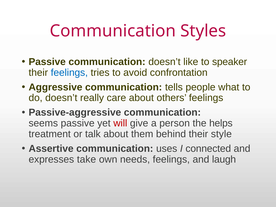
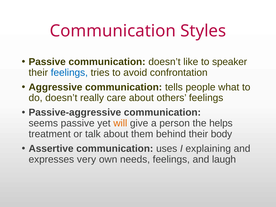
will colour: red -> orange (120, 123)
style: style -> body (221, 134)
connected: connected -> explaining (208, 149)
take: take -> very (86, 159)
